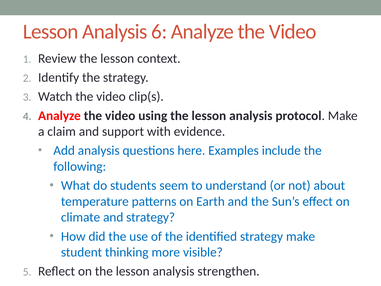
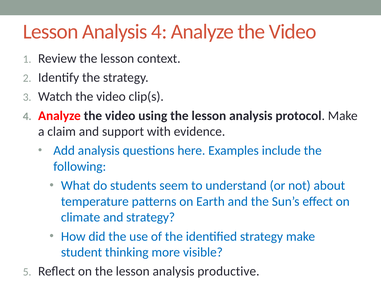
Analysis 6: 6 -> 4 (159, 32)
strengthen: strengthen -> productive (228, 271)
